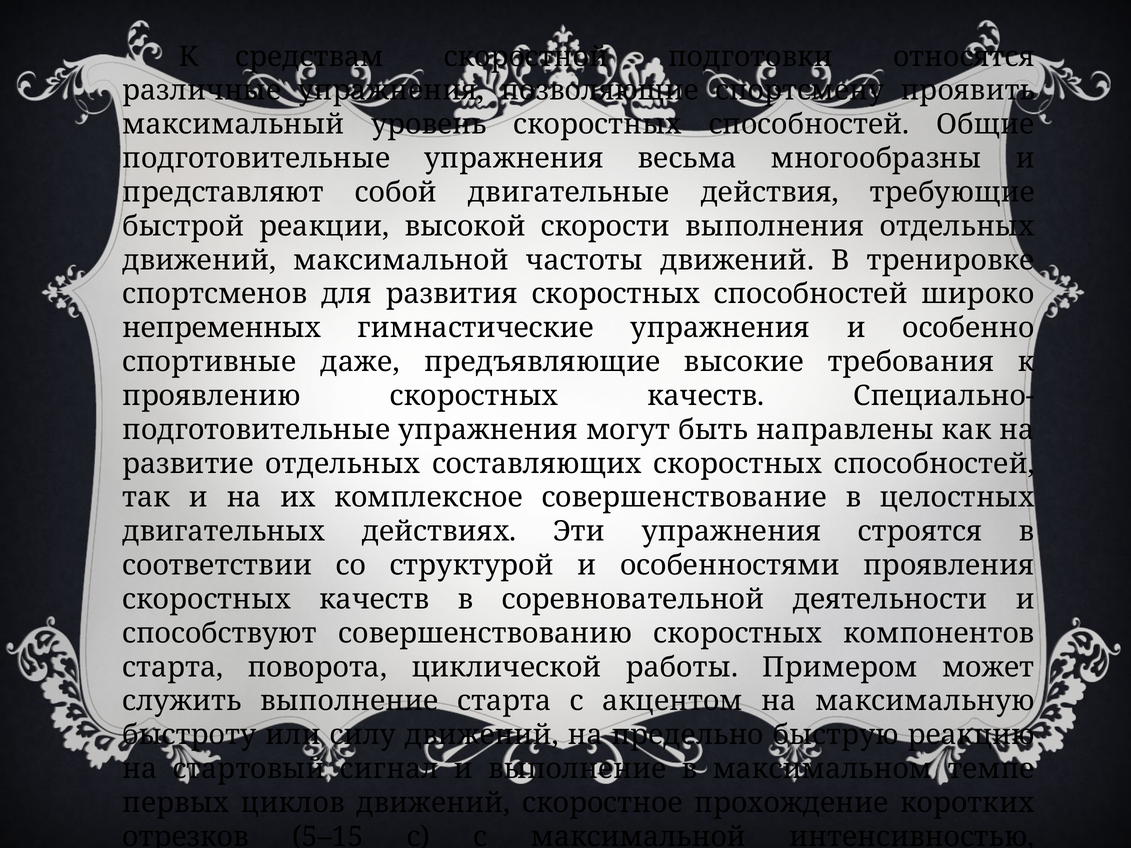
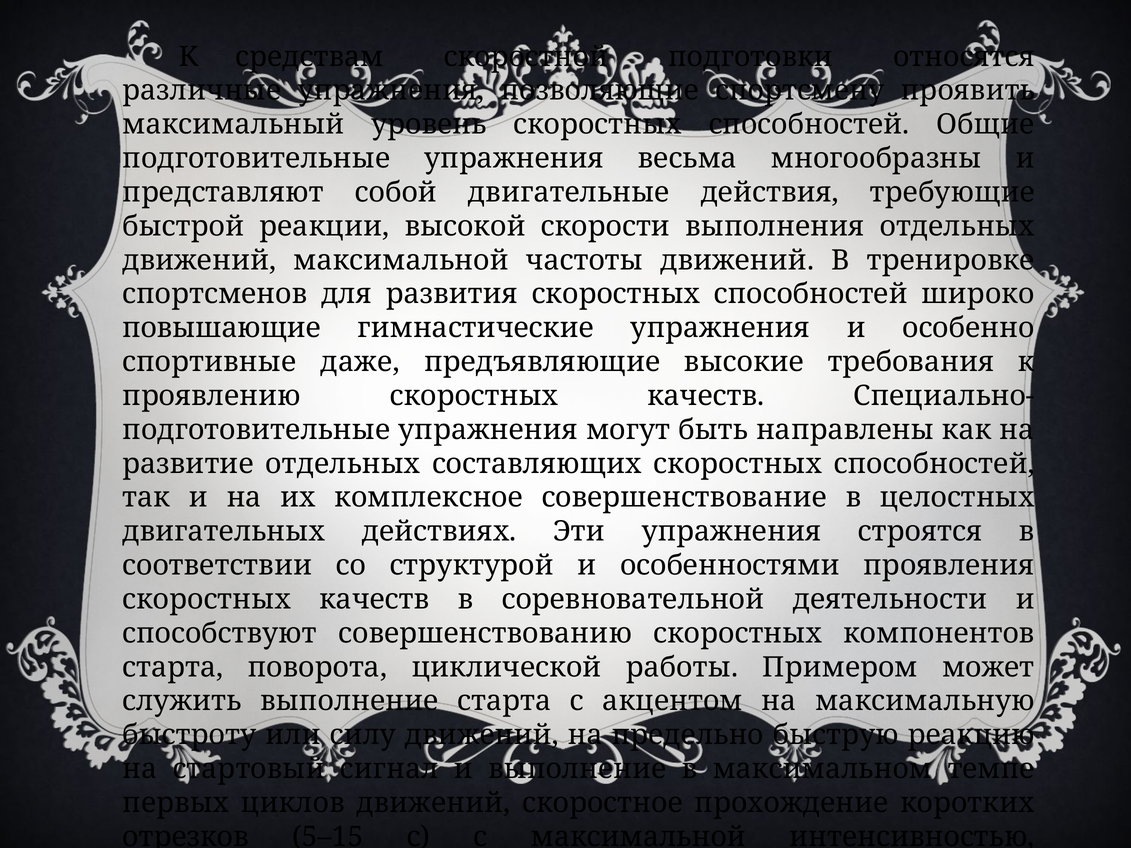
непременных: непременных -> повышающие (222, 328)
